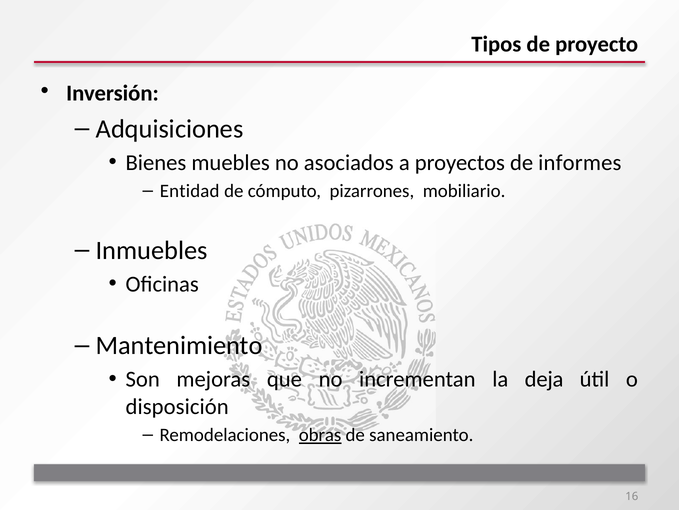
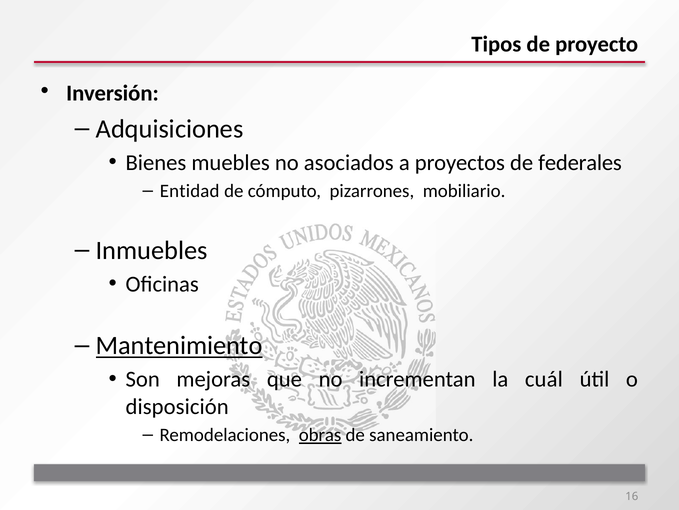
informes: informes -> federales (580, 162)
Mantenimiento underline: none -> present (179, 345)
deja: deja -> cuál (544, 379)
